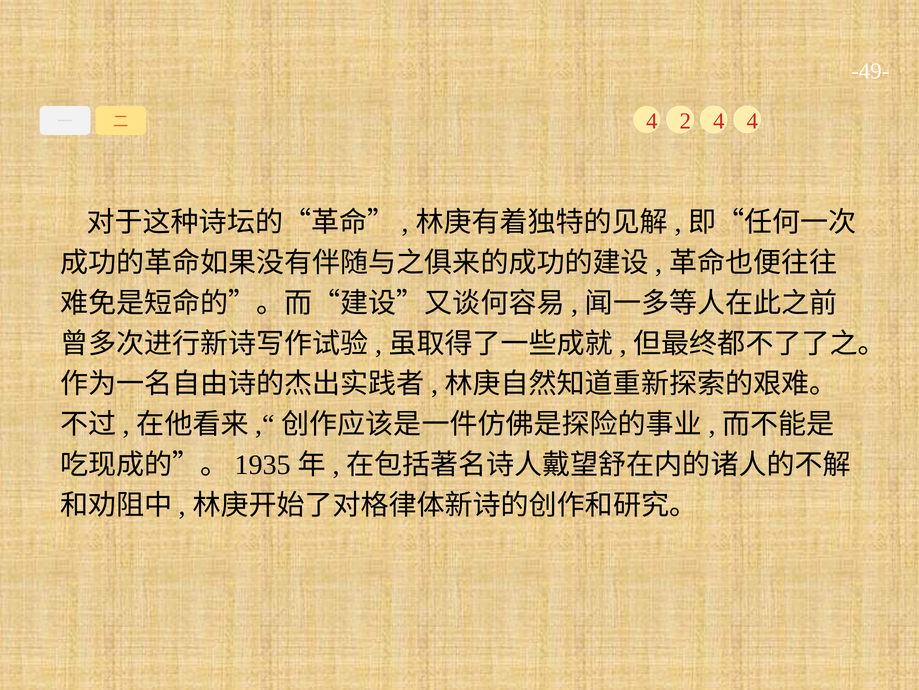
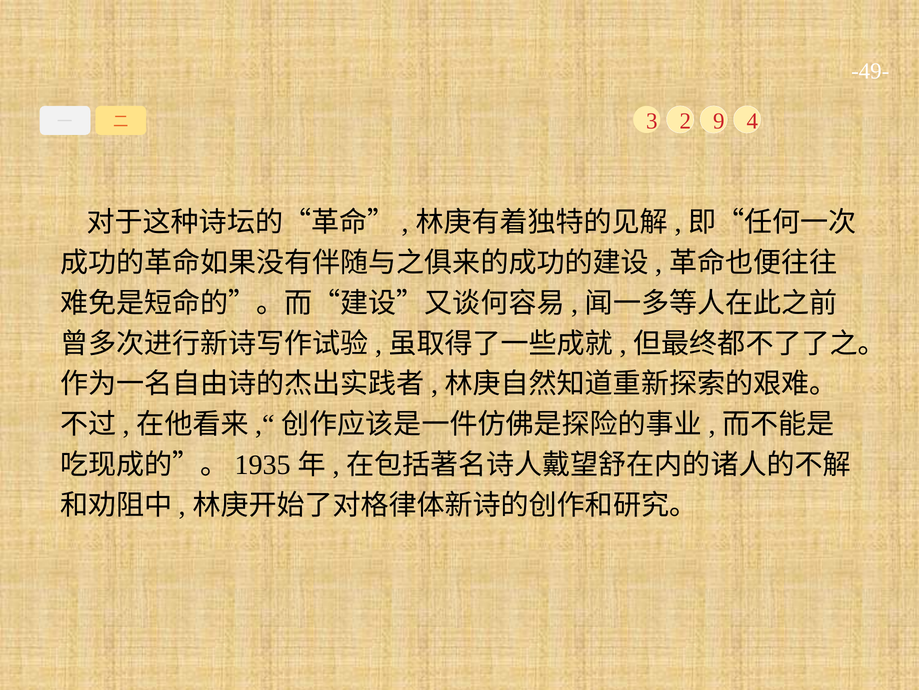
4: 4 -> 3 (652, 121)
2 4: 4 -> 9 (719, 121)
